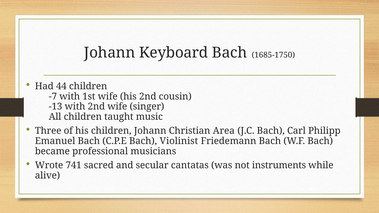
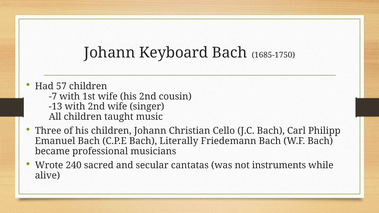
44: 44 -> 57 (61, 86)
Area: Area -> Cello (224, 131)
Violinist: Violinist -> Literally (179, 141)
741: 741 -> 240 (74, 165)
